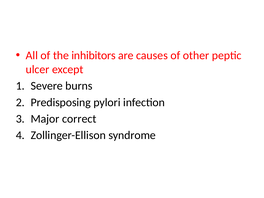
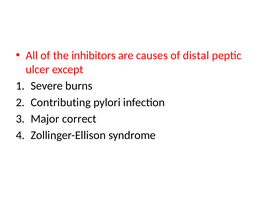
other: other -> distal (196, 55)
Predisposing: Predisposing -> Contributing (61, 102)
